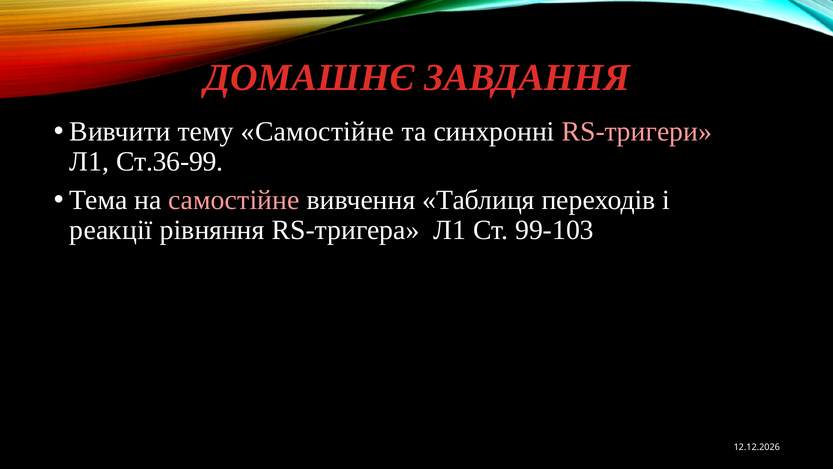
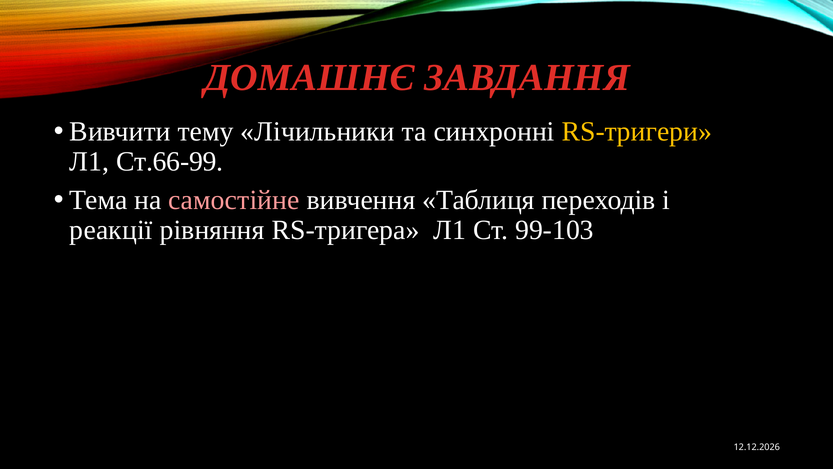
тему Самостійне: Самостійне -> Лічильники (318, 131)
RS-тригери colour: pink -> yellow (637, 131)
Ст.36-99: Ст.36-99 -> Ст.66-99 (170, 161)
